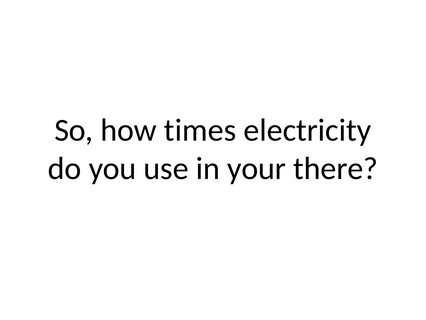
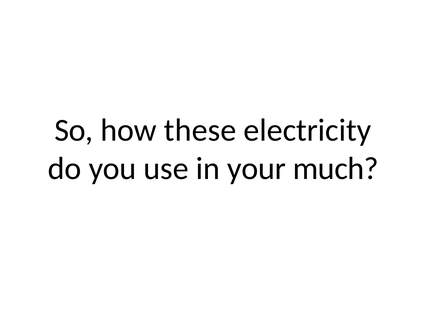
times: times -> these (200, 130)
there: there -> much (336, 168)
